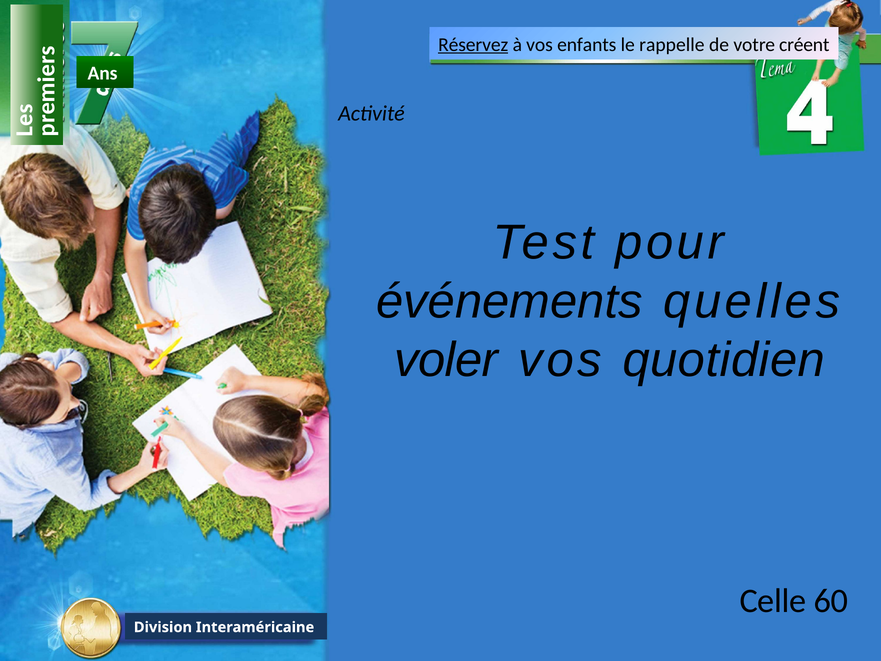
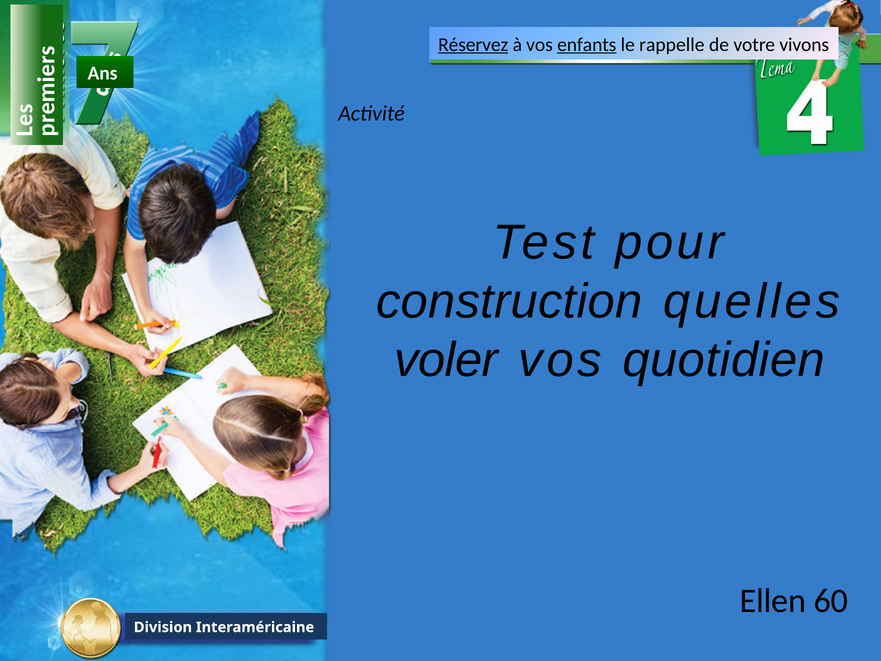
enfants underline: none -> present (587, 45)
créent: créent -> vivons (804, 45)
événements: événements -> construction (509, 301)
Celle: Celle -> Ellen (773, 600)
